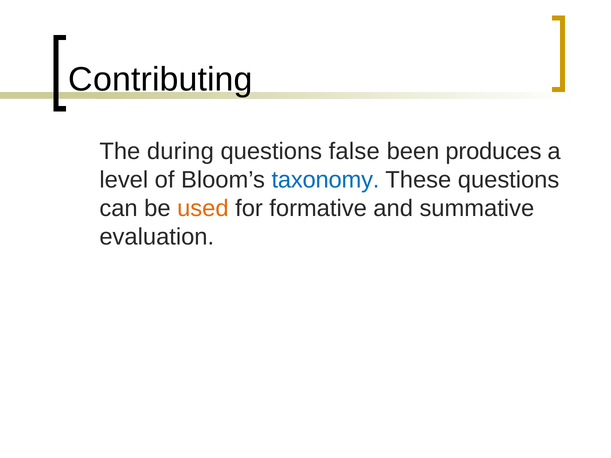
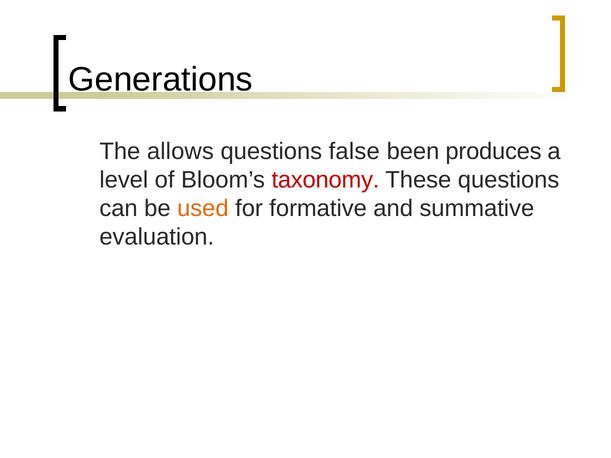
Contributing: Contributing -> Generations (161, 80)
during: during -> allows (180, 151)
taxonomy colour: blue -> red (325, 180)
